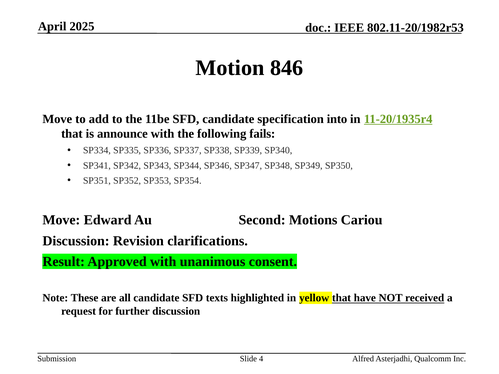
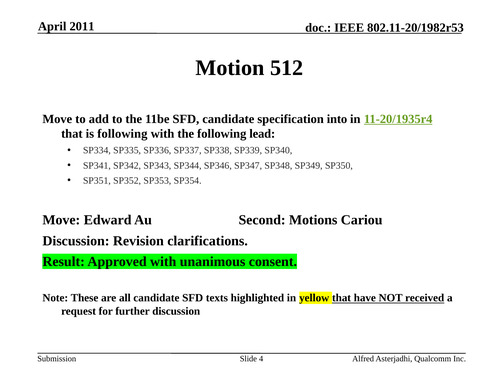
2025: 2025 -> 2011 (82, 26)
846: 846 -> 512 (287, 68)
is announce: announce -> following (122, 134)
fails: fails -> lead (262, 134)
